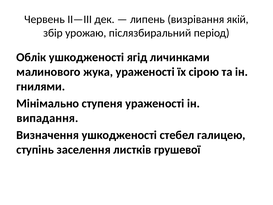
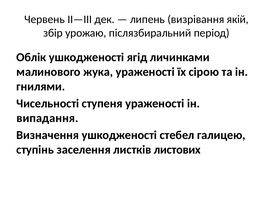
Мінімально: Мінімально -> Чисельності (48, 103)
грушевої: грушевої -> листових (177, 150)
